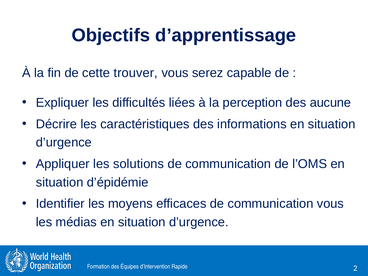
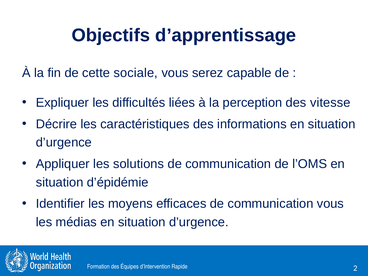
trouver: trouver -> sociale (136, 73)
aucune: aucune -> vitesse (330, 103)
